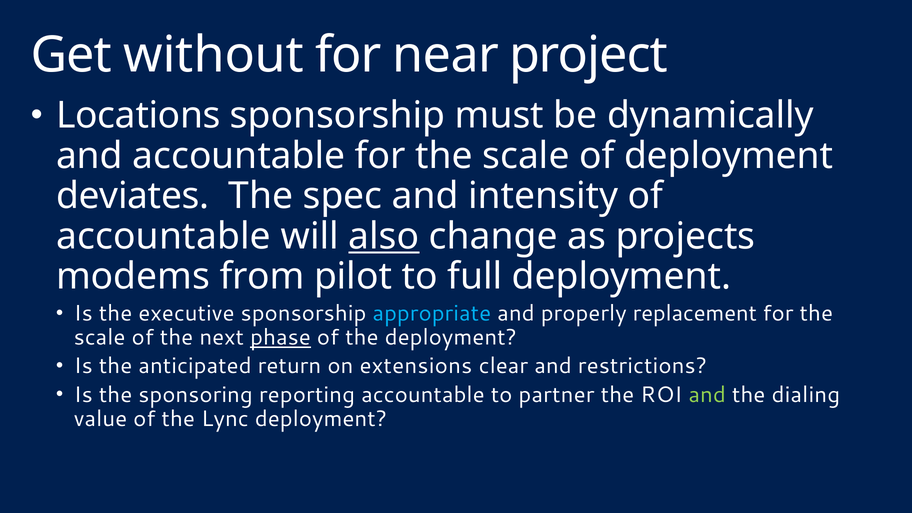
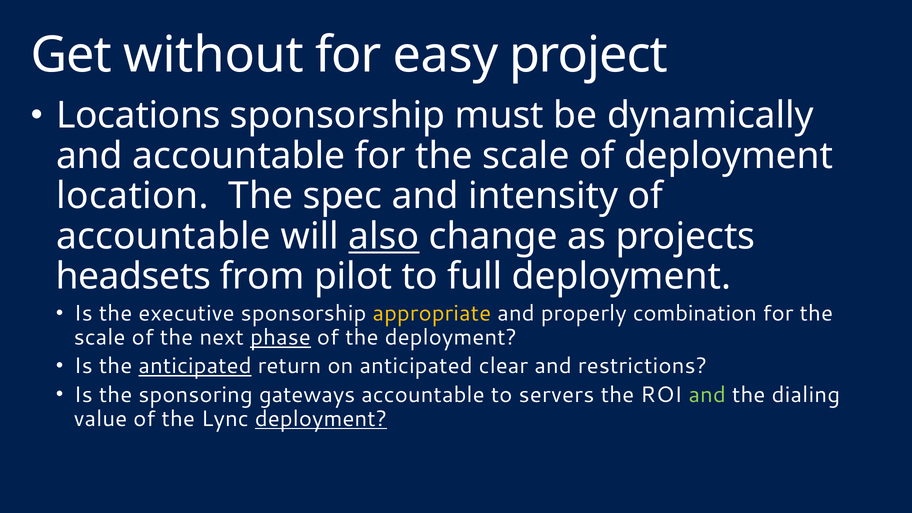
near: near -> easy (445, 55)
deviates: deviates -> location (132, 196)
modems: modems -> headsets (133, 277)
appropriate colour: light blue -> yellow (432, 313)
replacement: replacement -> combination (695, 313)
anticipated underline: none -> present (195, 366)
on extensions: extensions -> anticipated (416, 366)
reporting: reporting -> gateways (307, 395)
partner: partner -> servers (556, 395)
deployment underline: none -> present (321, 419)
